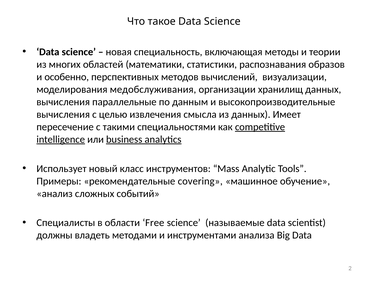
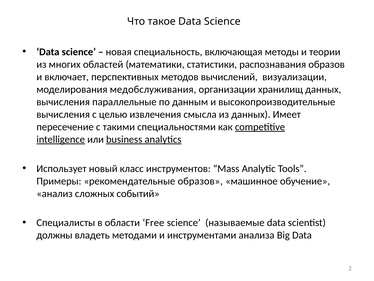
особенно: особенно -> включает (67, 77)
рекомендательные covering: covering -> образов (200, 181)
